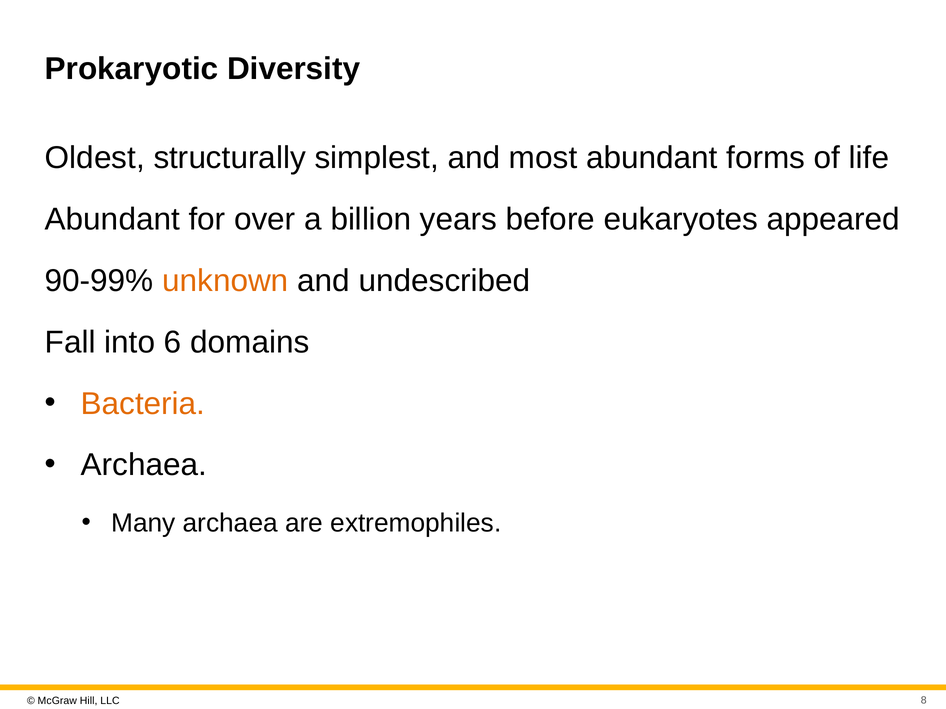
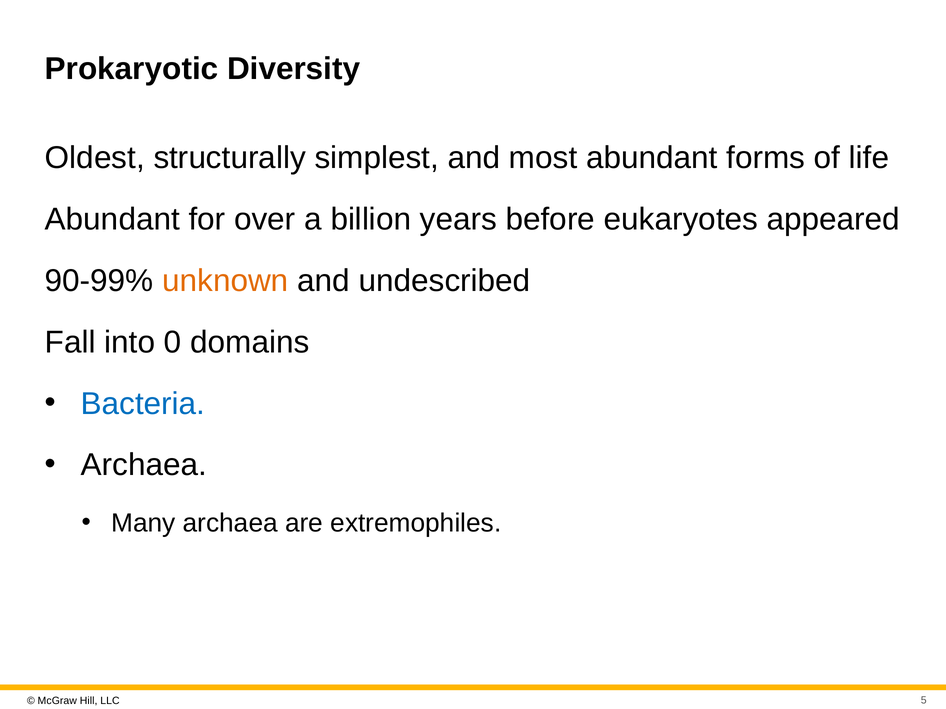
6: 6 -> 0 (173, 342)
Bacteria colour: orange -> blue (143, 404)
8: 8 -> 5 (924, 701)
